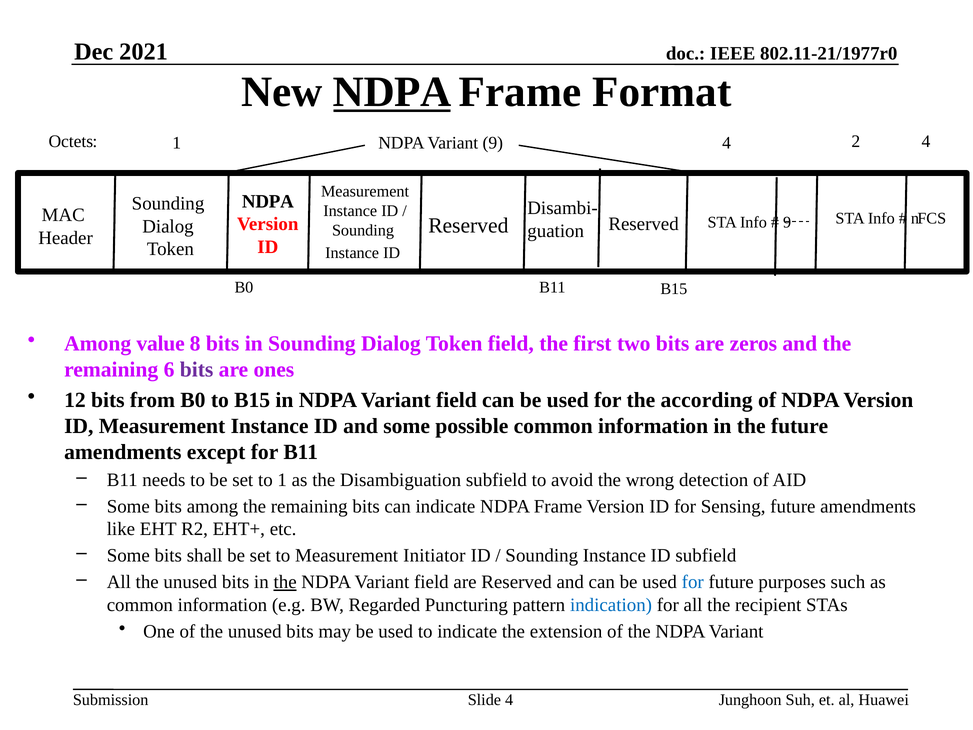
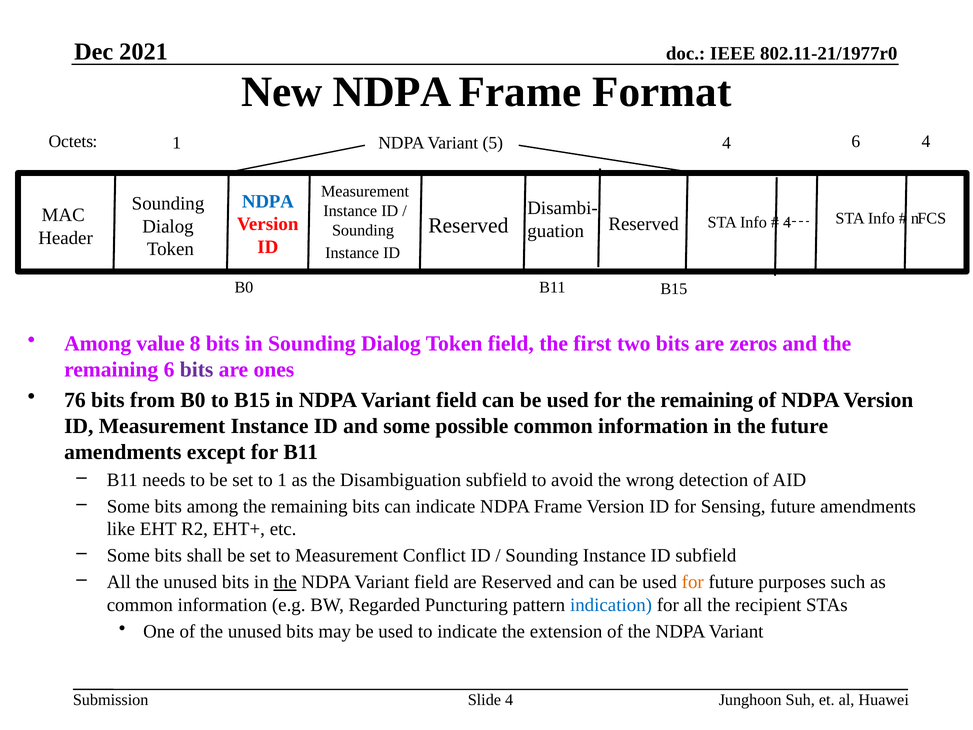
NDPA underline: present -> none (392, 92)
Variant 9: 9 -> 5 (493, 143)
4 2: 2 -> 6 (856, 142)
NDPA colour: black -> blue (268, 201)
9: 9 -> 4 (787, 222)
12: 12 -> 76 (75, 400)
for the according: according -> remaining (707, 400)
Initiator: Initiator -> Conflict (434, 555)
for colour: blue -> orange (693, 582)
